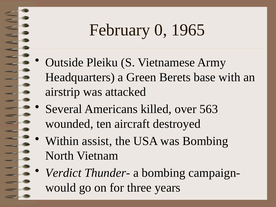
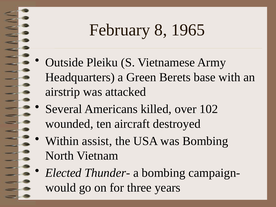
0: 0 -> 8 (161, 30)
563: 563 -> 102 (209, 109)
Verdict: Verdict -> Elected (63, 173)
